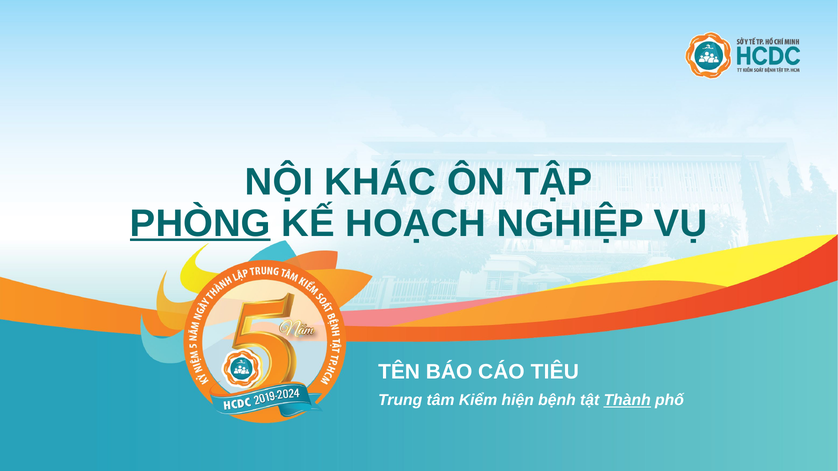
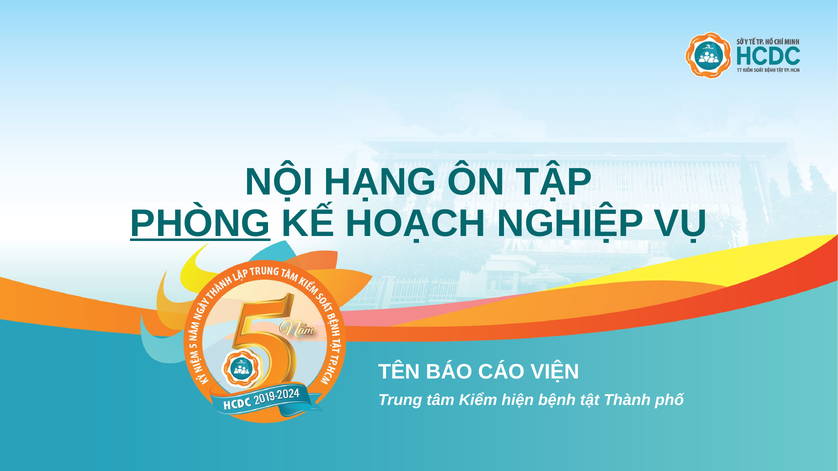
KHÁC: KHÁC -> HẠNG (380, 182)
TIÊU: TIÊU -> VIỆN (555, 372)
Thành underline: present -> none (627, 400)
